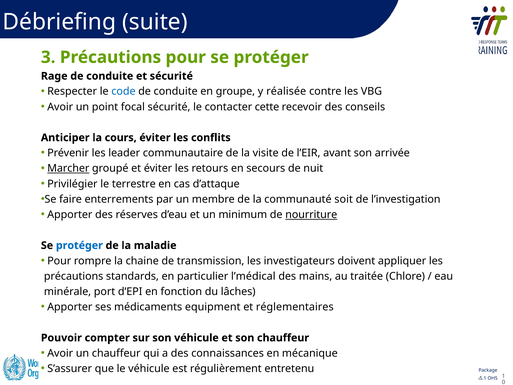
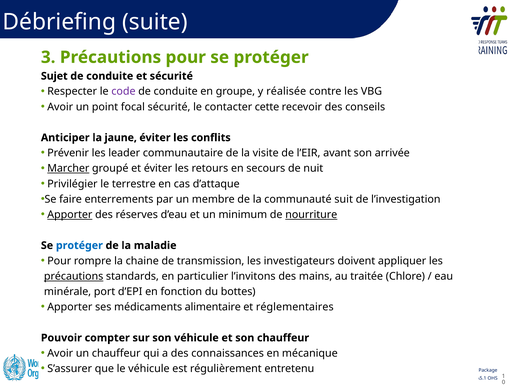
Rage: Rage -> Sujet (54, 76)
code colour: blue -> purple (123, 91)
cours: cours -> jaune (121, 138)
soit: soit -> suit (344, 199)
Apporter underline: none -> present (70, 215)
précautions underline: none -> present (74, 276)
l’médical: l’médical -> l’invitons (253, 276)
lâches: lâches -> bottes (238, 291)
equipment: equipment -> alimentaire (213, 307)
